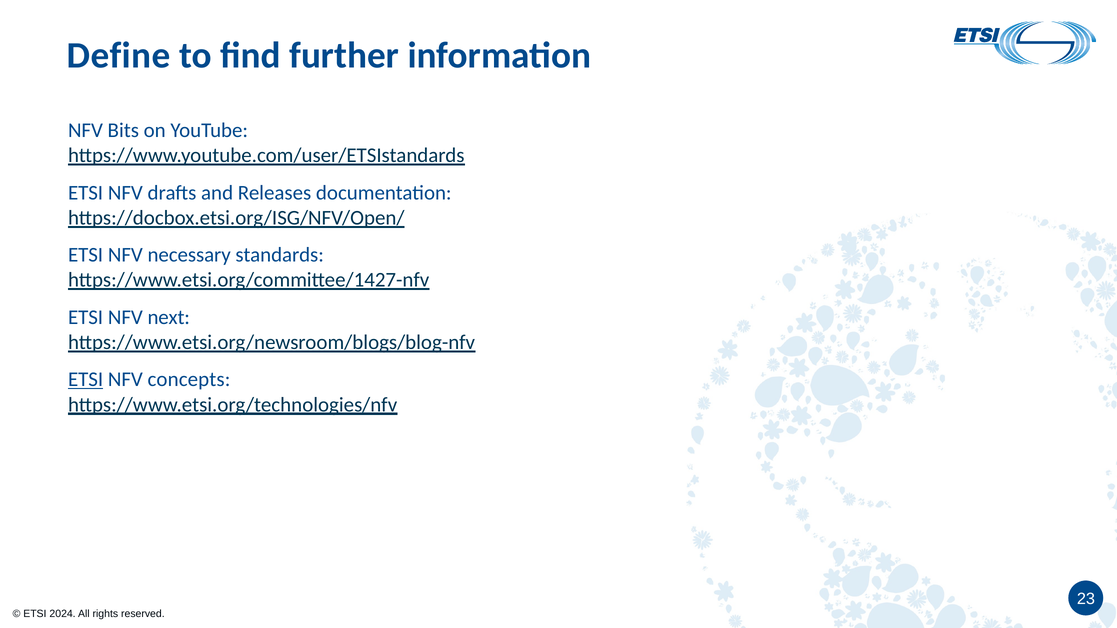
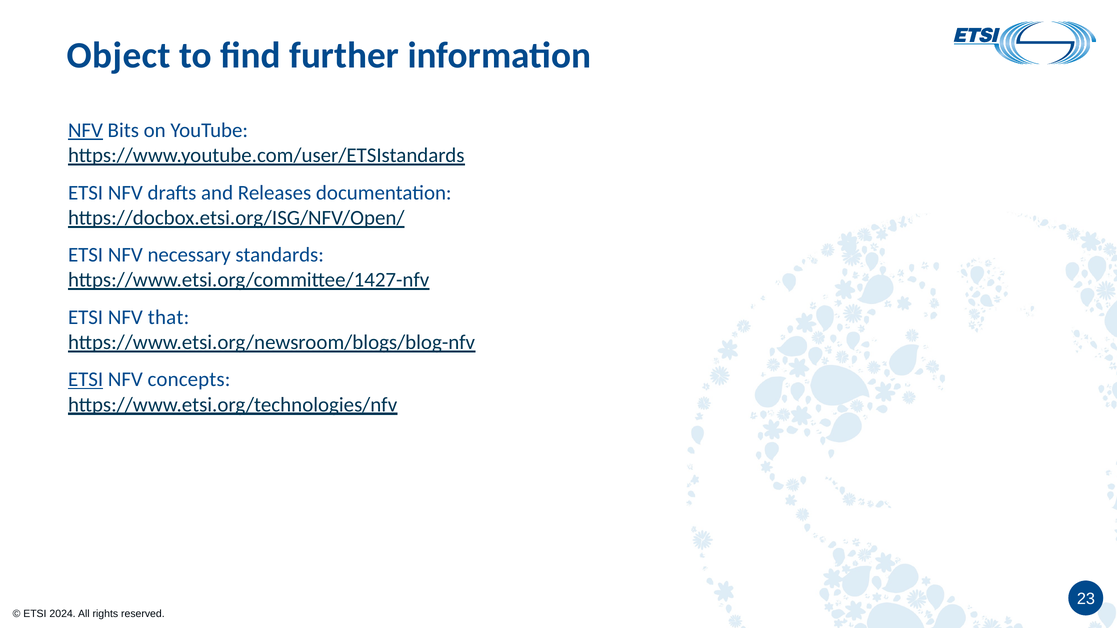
Define: Define -> Object (119, 55)
NFV underline: none -> present (85, 130)
next: next -> that (169, 317)
